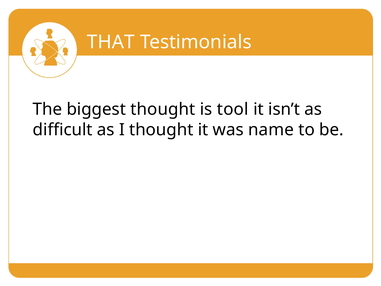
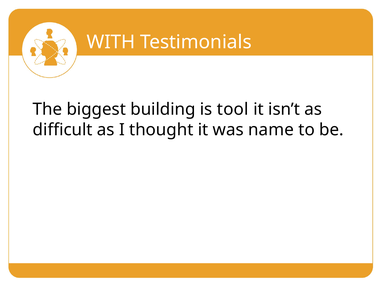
THAT: THAT -> WITH (111, 42)
biggest thought: thought -> building (163, 109)
